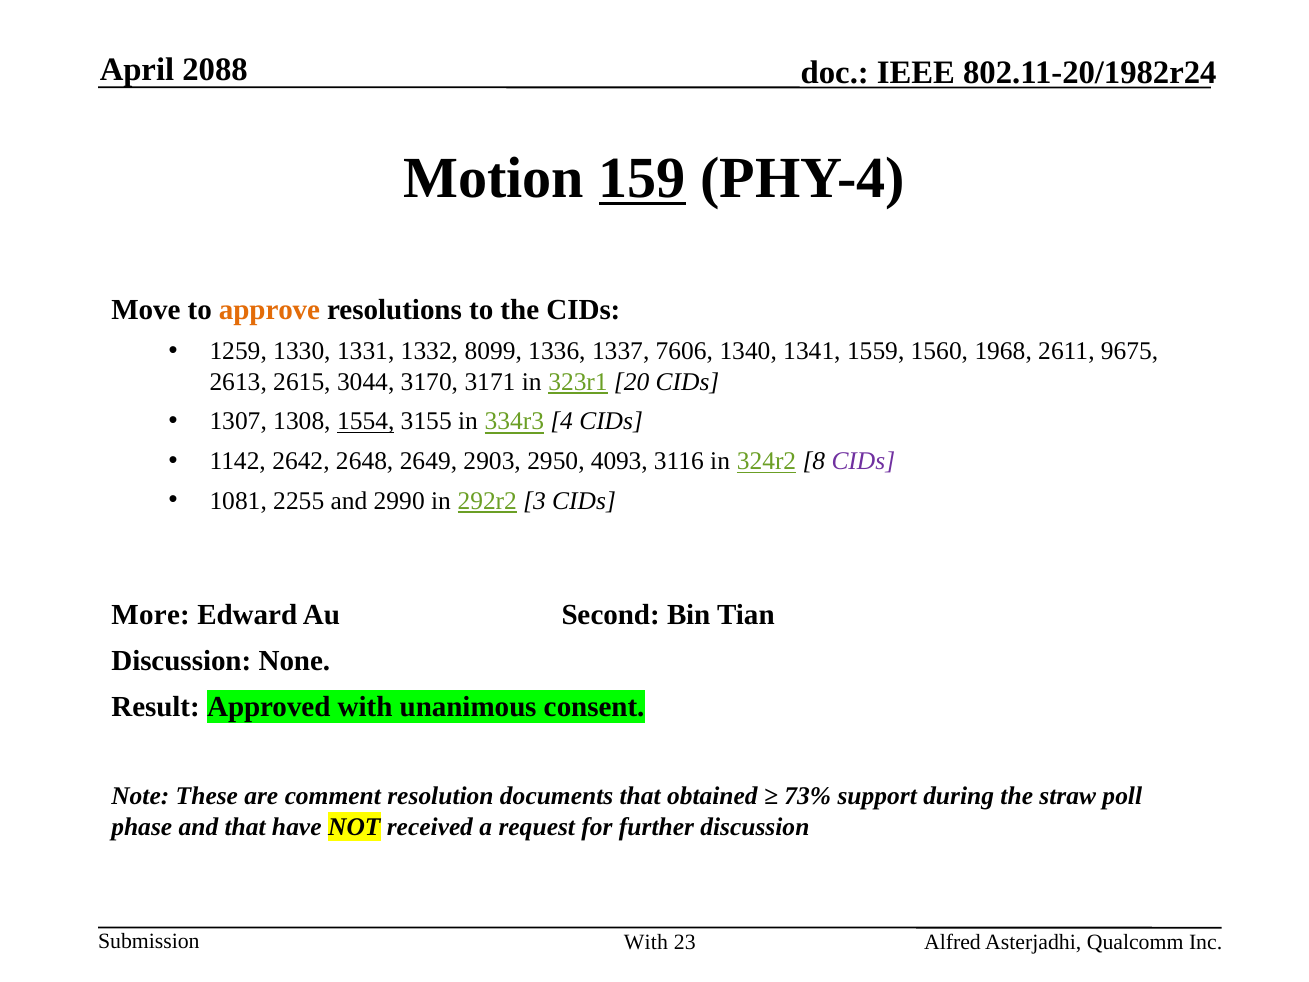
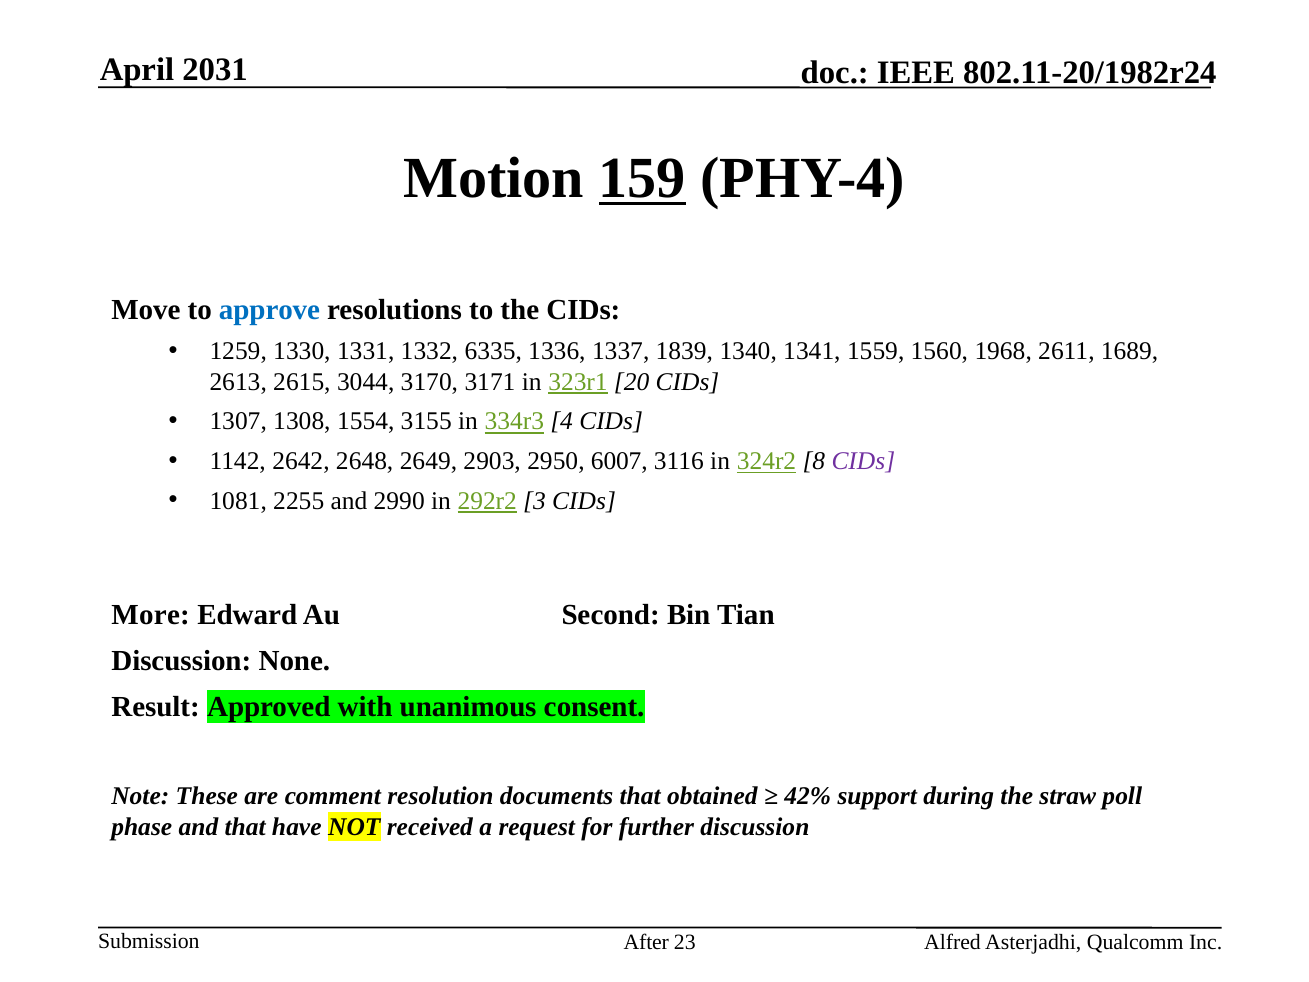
2088: 2088 -> 2031 (215, 69)
approve colour: orange -> blue (269, 310)
8099: 8099 -> 6335 (493, 351)
7606: 7606 -> 1839 (684, 351)
9675: 9675 -> 1689 (1130, 351)
1554 underline: present -> none (366, 421)
4093: 4093 -> 6007 (619, 461)
73%: 73% -> 42% (808, 796)
With: With -> After (646, 942)
